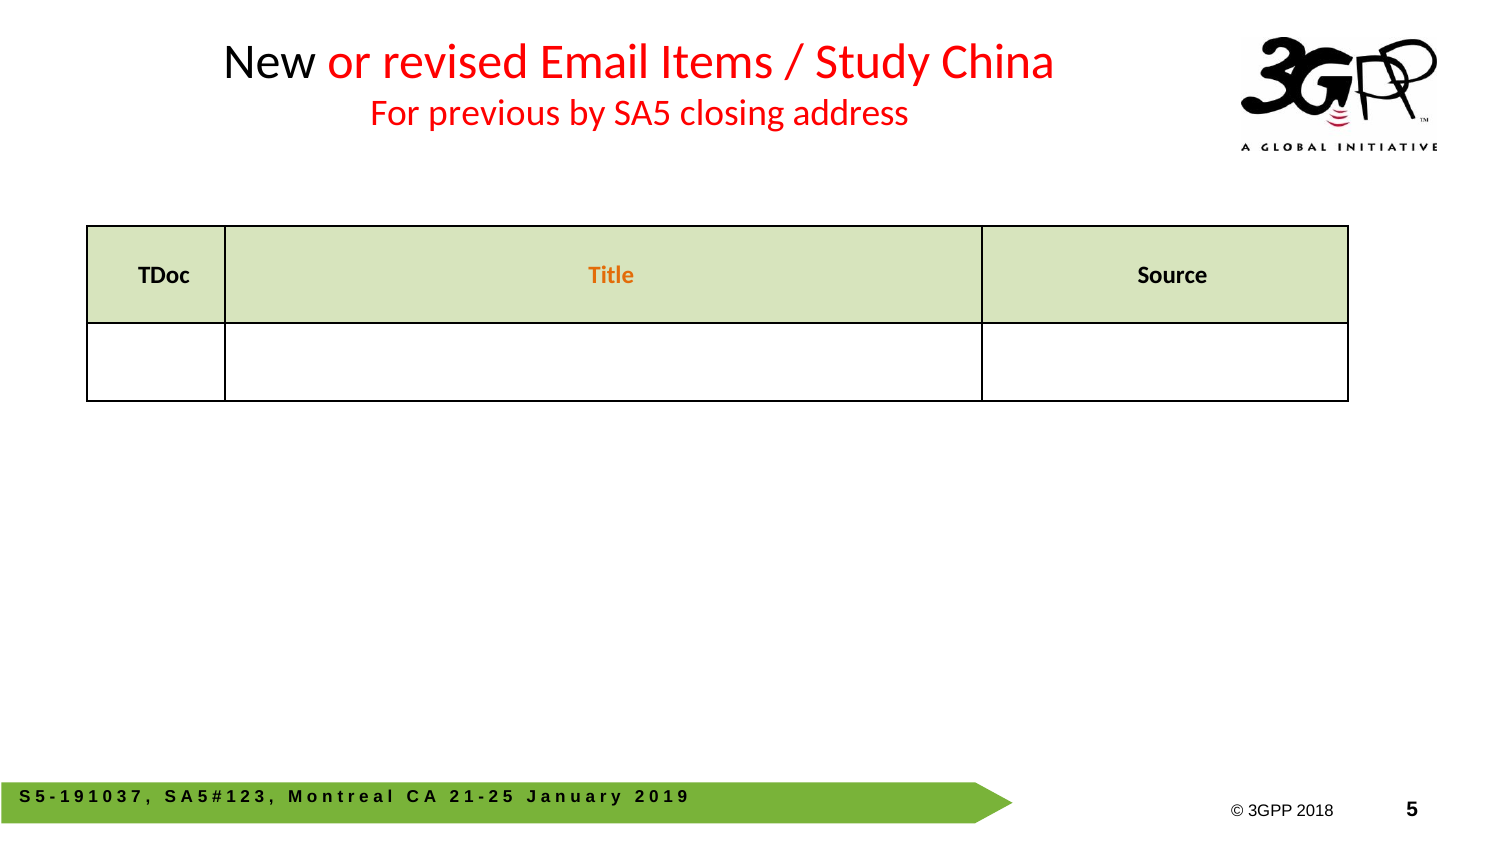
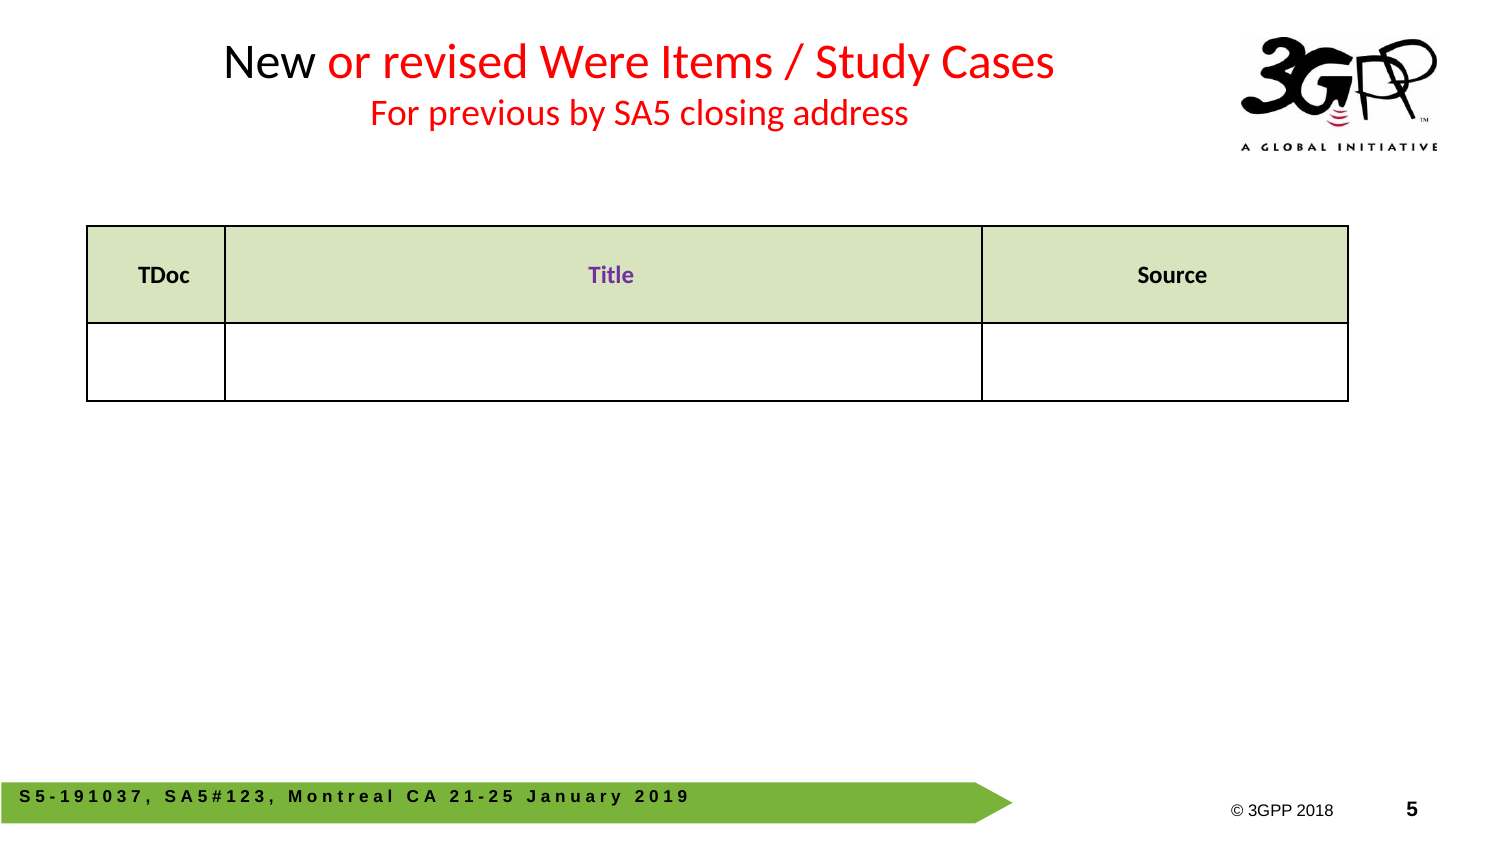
Email: Email -> Were (595, 62)
China: China -> Cases (998, 62)
Title colour: orange -> purple (611, 275)
